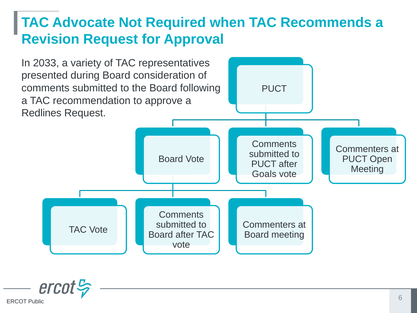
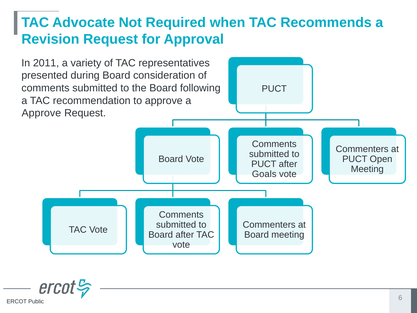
2033: 2033 -> 2011 (46, 63)
Redlines: Redlines -> Approve (41, 113)
